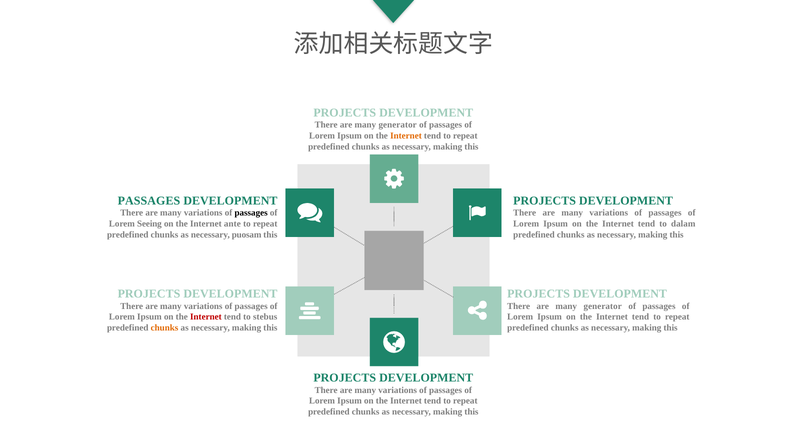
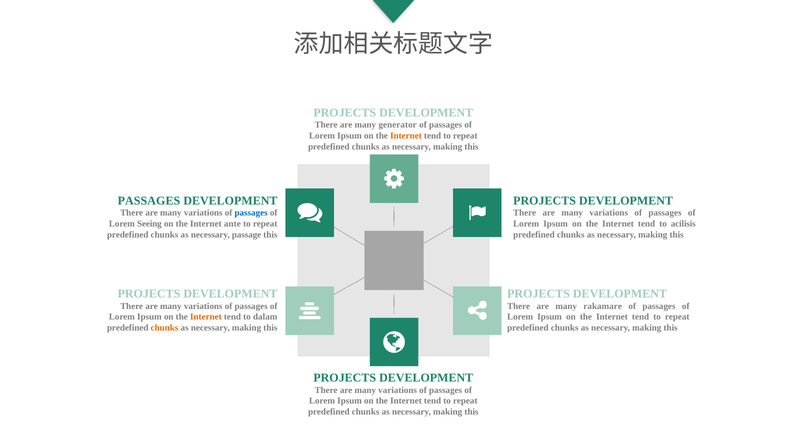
passages colour: black -> blue (251, 213)
dalam: dalam -> acilisis (683, 224)
puosam: puosam -> passage (247, 234)
generator: generator -> rakamare (603, 306)
Internet colour: red -> orange (206, 317)
stebus: stebus -> dalam (265, 317)
